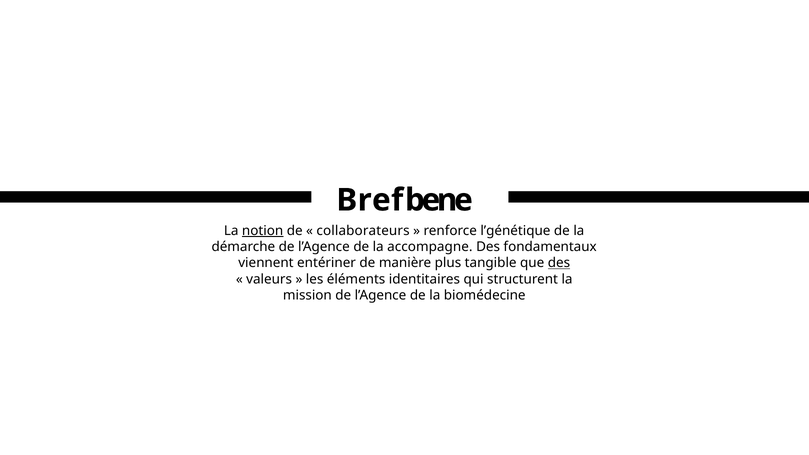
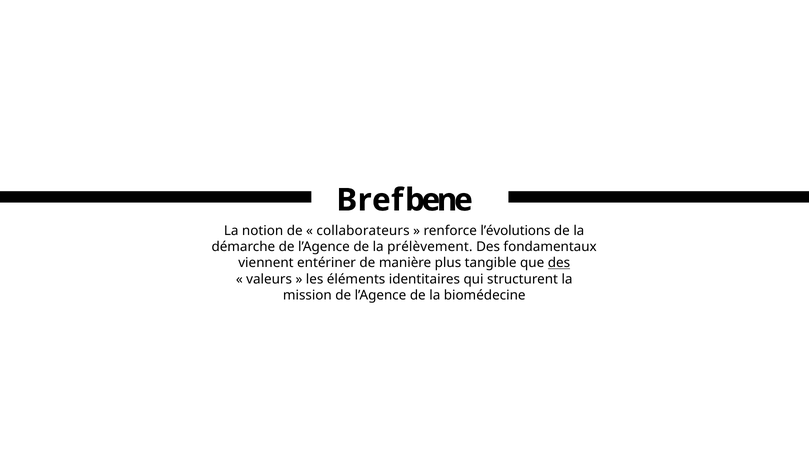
notion underline: present -> none (263, 231)
l’génétique: l’génétique -> l’évolutions (515, 231)
accompagne: accompagne -> prélèvement (430, 247)
